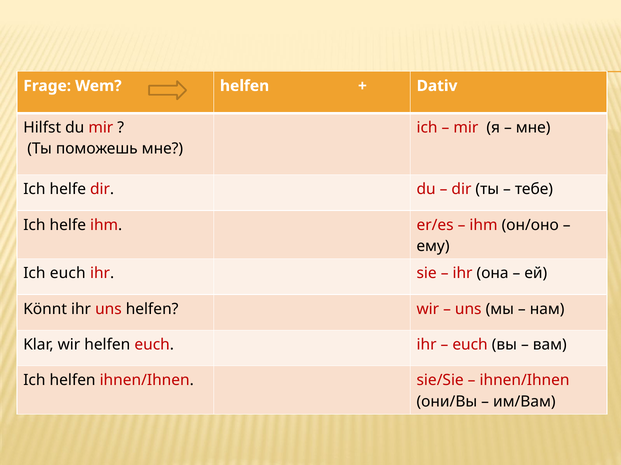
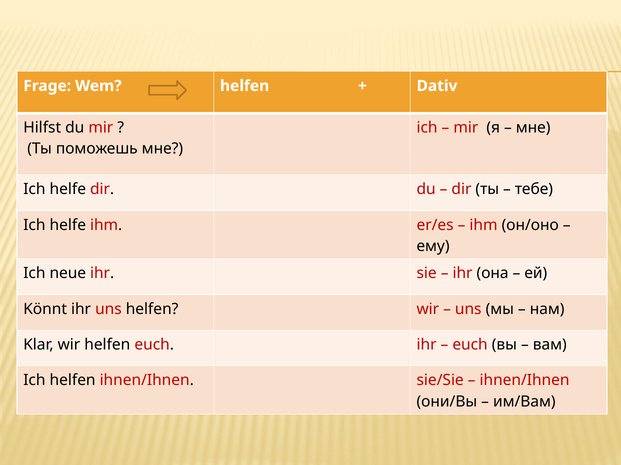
Ich euch: euch -> neue (68, 274)
